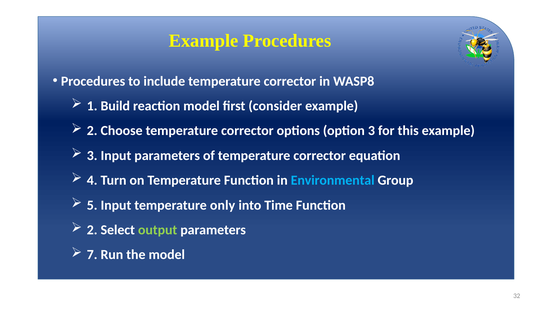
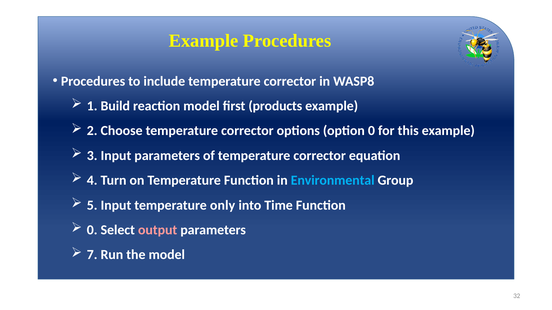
consider: consider -> products (275, 106)
option 3: 3 -> 0 (371, 131)
2: 2 -> 0 (92, 230)
output colour: light green -> pink (158, 230)
